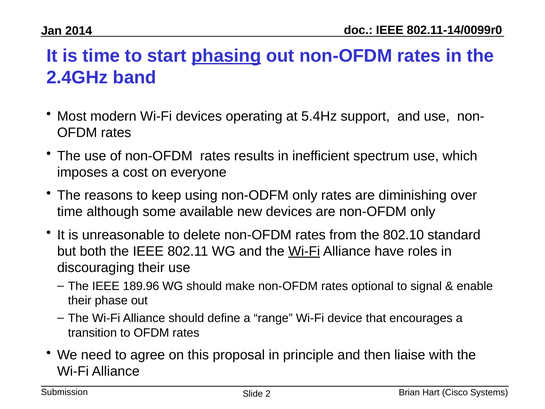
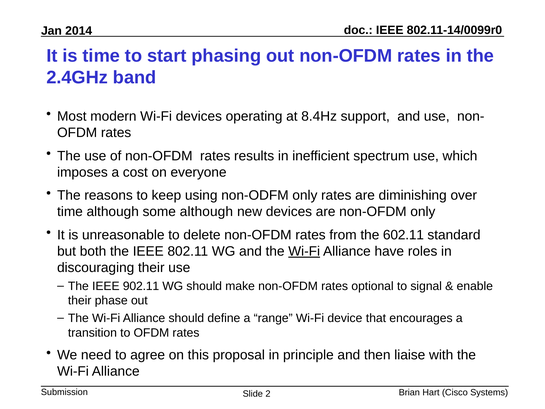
phasing underline: present -> none (226, 56)
5.4Hz: 5.4Hz -> 8.4Hz (319, 116)
some available: available -> although (206, 212)
802.10: 802.10 -> 602.11 (403, 235)
189.96: 189.96 -> 902.11 (141, 286)
